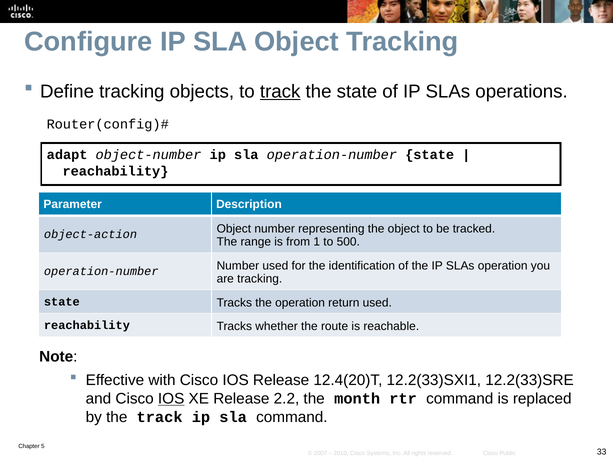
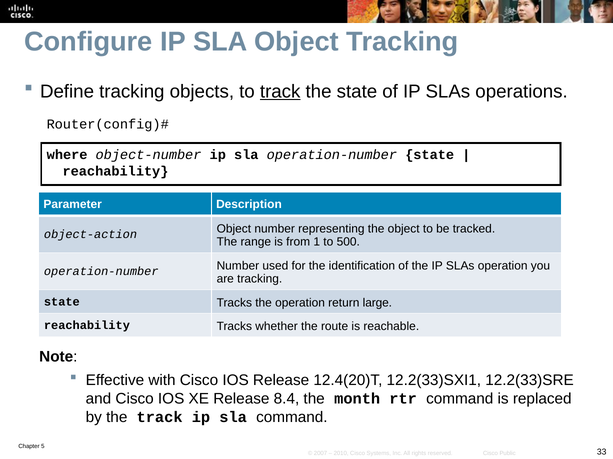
adapt: adapt -> where (67, 155)
return used: used -> large (377, 303)
IOS underline: present -> none (171, 399)
2.2: 2.2 -> 8.4 (286, 399)
